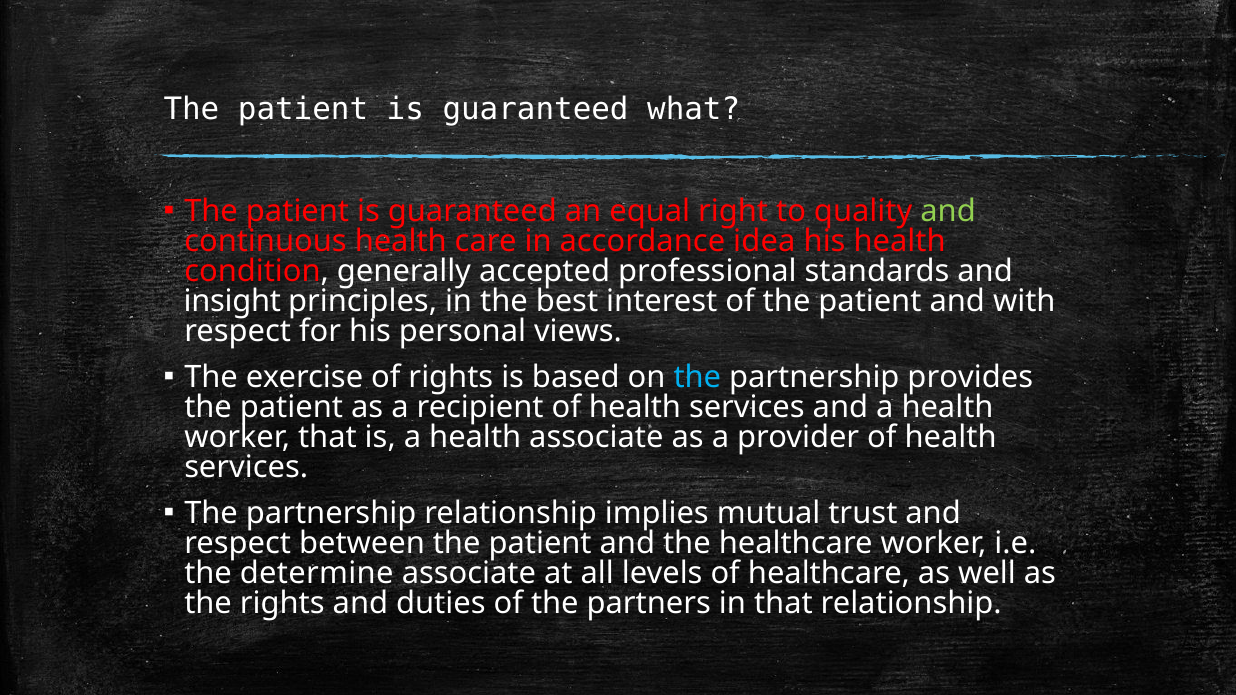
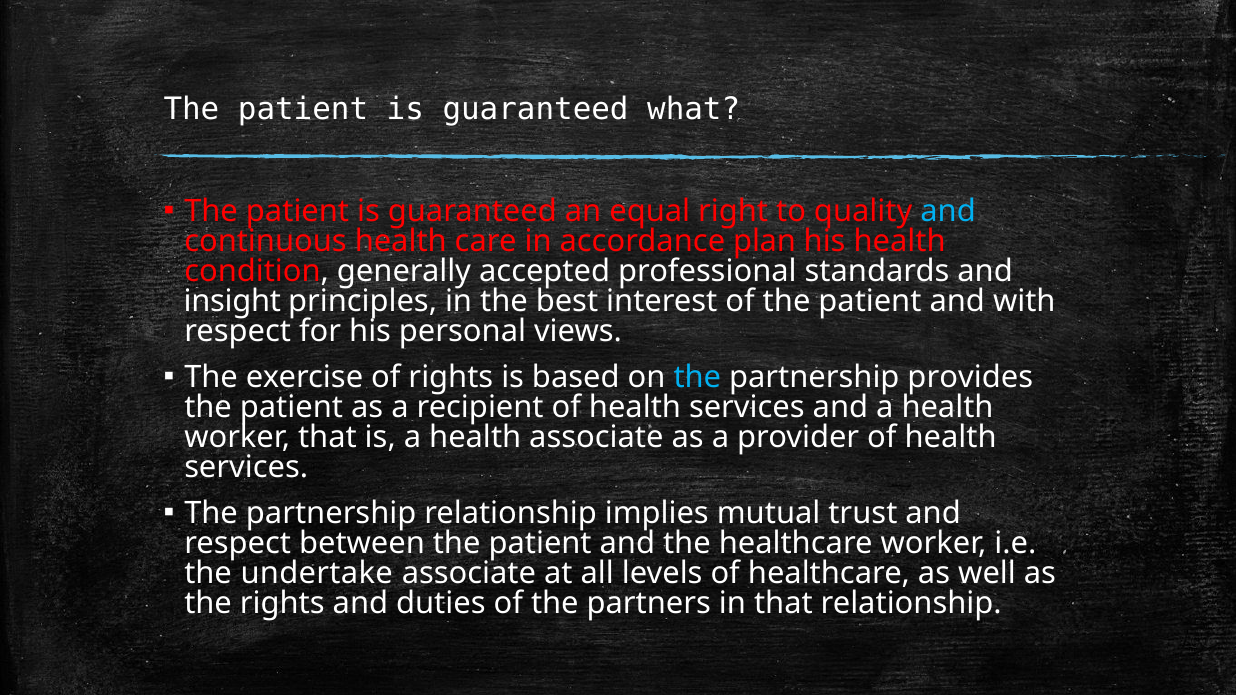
and colour: light green -> light blue (948, 212)
idea: idea -> plan (765, 242)
determine: determine -> undertake (317, 573)
